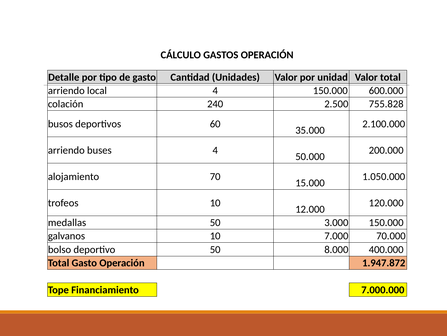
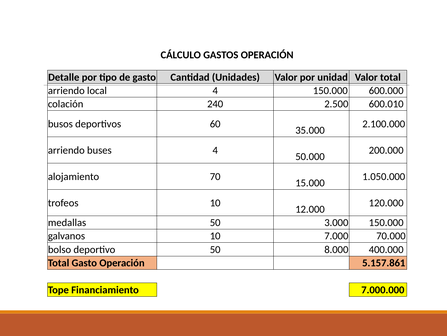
755.828: 755.828 -> 600.010 (386, 104)
1.947.872: 1.947.872 -> 5.157.861 (384, 262)
